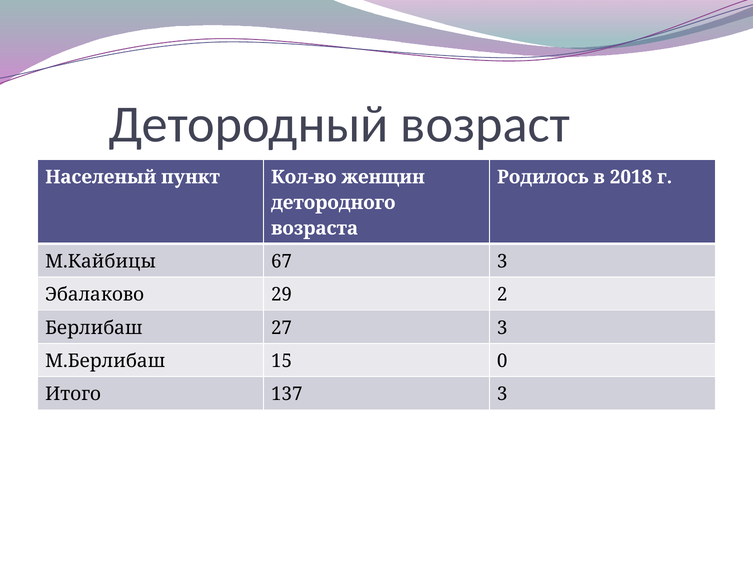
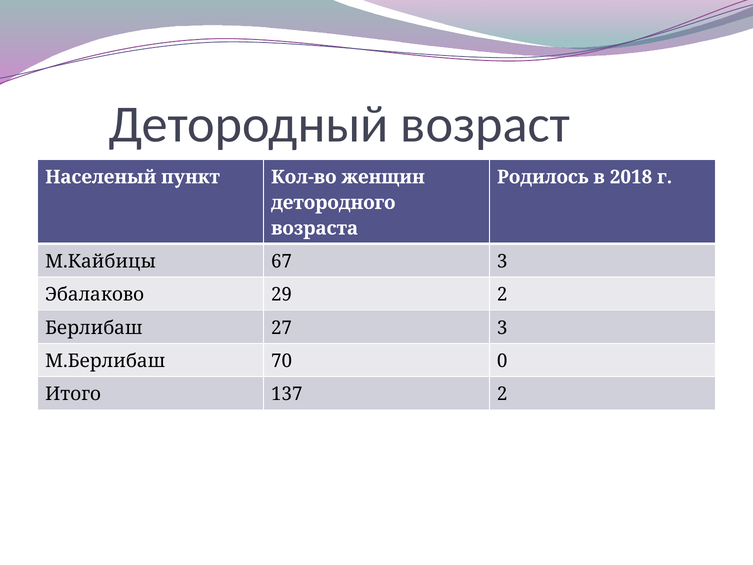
15: 15 -> 70 (282, 361)
137 3: 3 -> 2 (502, 394)
